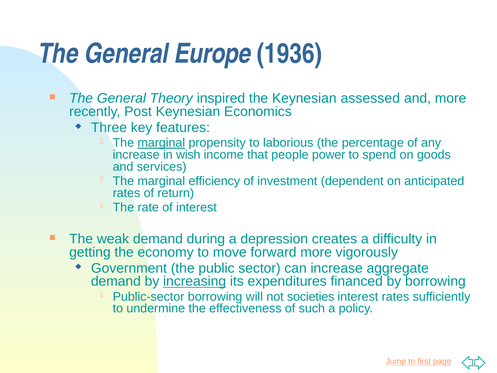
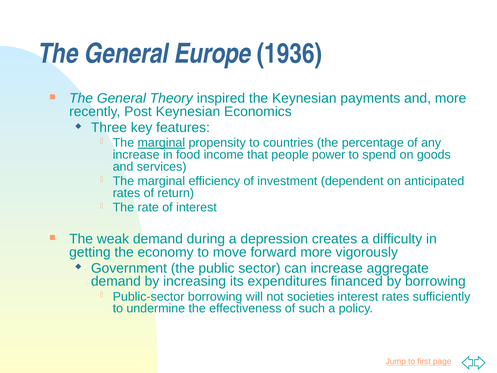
assessed: assessed -> payments (370, 98)
laborious: laborious -> countries (288, 143)
wish: wish -> food (188, 155)
increasing underline: present -> none (195, 281)
